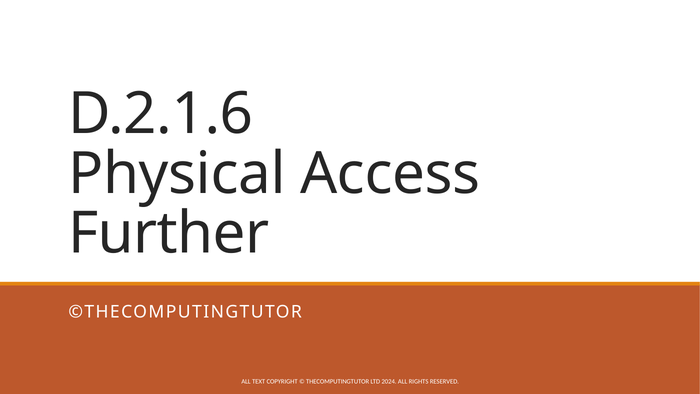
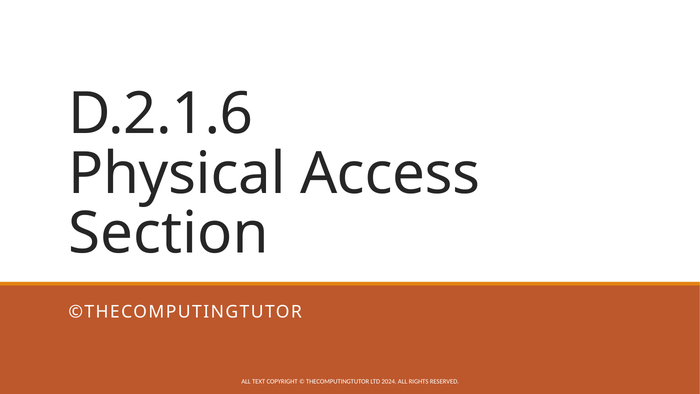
Further: Further -> Section (168, 233)
